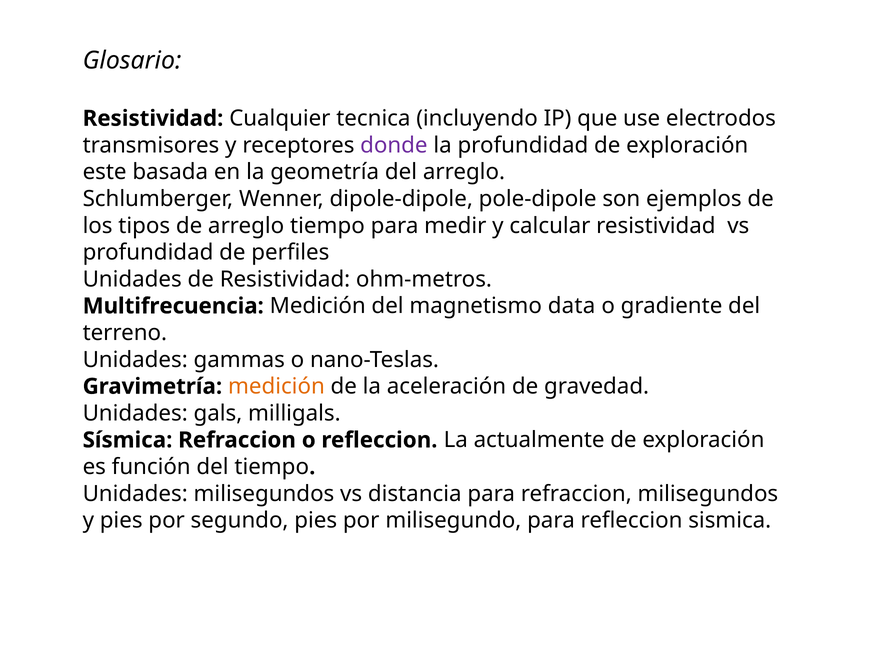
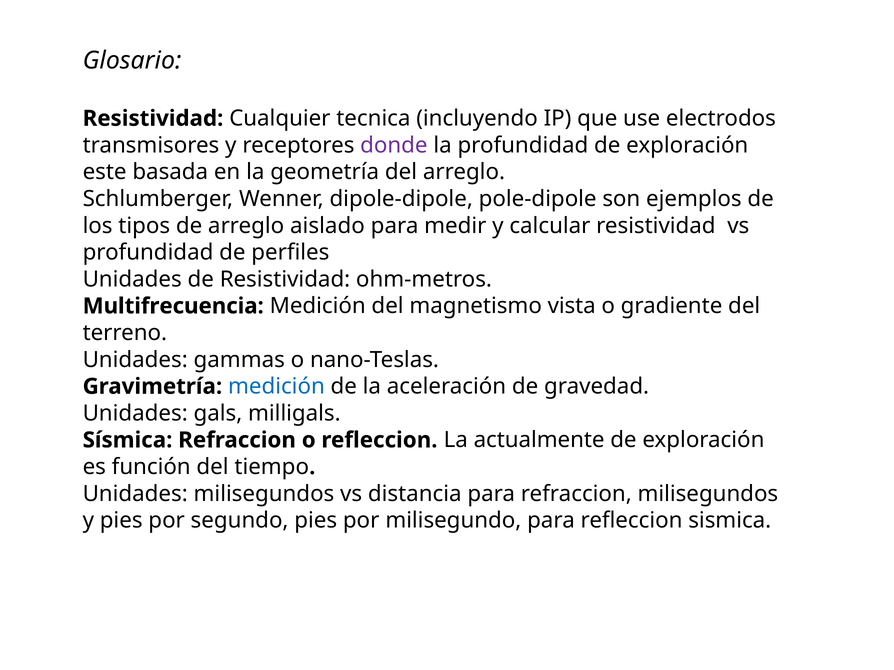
arreglo tiempo: tiempo -> aislado (327, 226)
data: data -> vista (572, 306)
medición colour: orange -> blue (276, 387)
